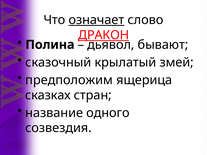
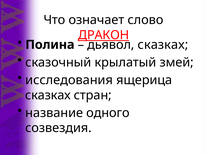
означает underline: present -> none (96, 20)
дьявол бывают: бывают -> сказках (163, 45)
предположим: предположим -> исследования (69, 80)
